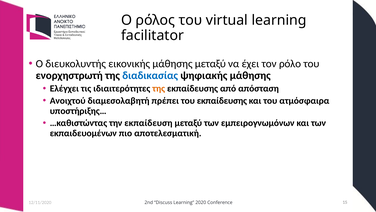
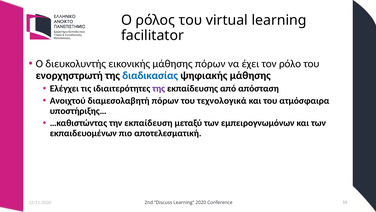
μάθησης μεταξύ: μεταξύ -> πόρων (210, 64)
της colour: orange -> purple (159, 88)
διαμεσολαβητή πρέπει: πρέπει -> πόρων (165, 100)
του εκπαίδευσης: εκπαίδευσης -> τεχνολογικά (222, 100)
